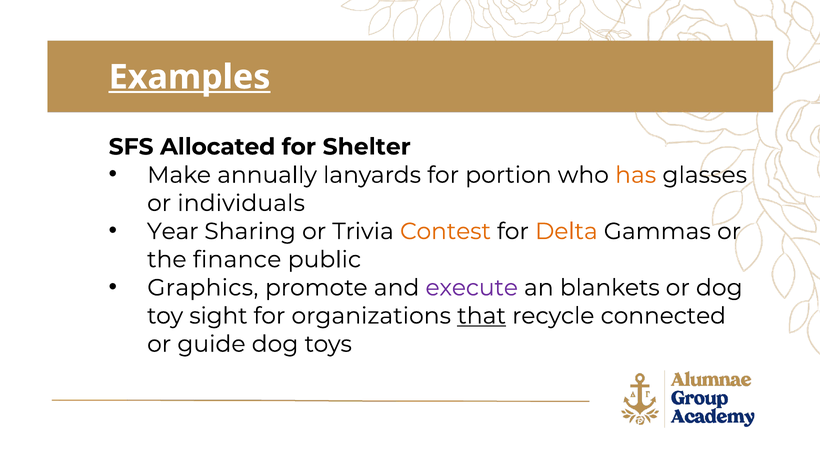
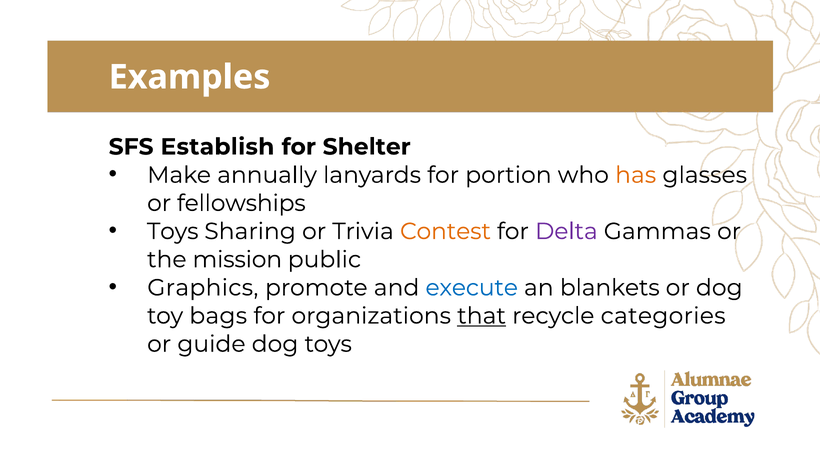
Examples underline: present -> none (190, 77)
Allocated: Allocated -> Establish (217, 147)
individuals: individuals -> fellowships (241, 203)
Year: Year -> Toys (173, 231)
Delta colour: orange -> purple (566, 231)
finance: finance -> mission (237, 260)
execute colour: purple -> blue (472, 288)
sight: sight -> bags (218, 316)
connected: connected -> categories (663, 316)
